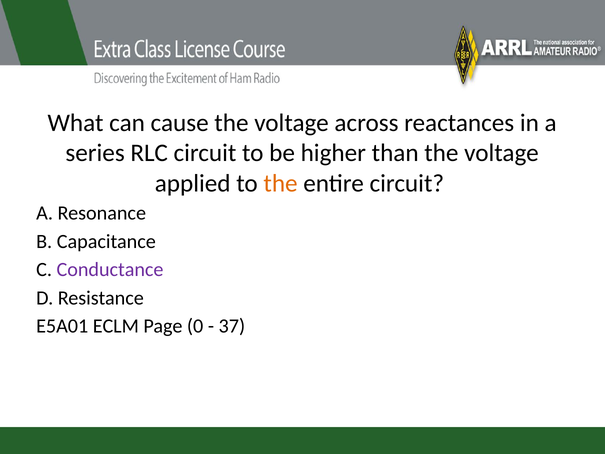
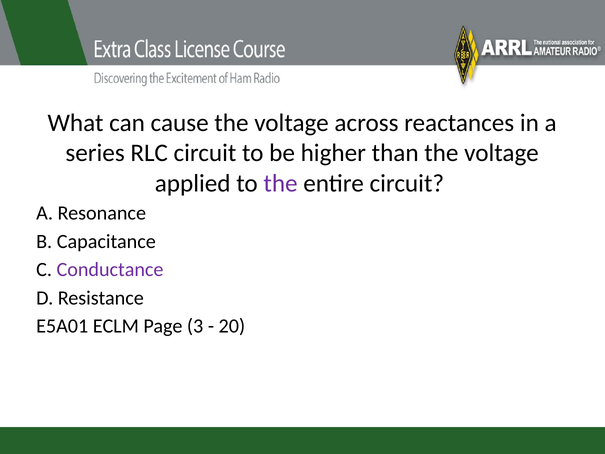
the colour: orange -> purple (281, 183)
0: 0 -> 3 (195, 326)
37: 37 -> 20 (232, 326)
